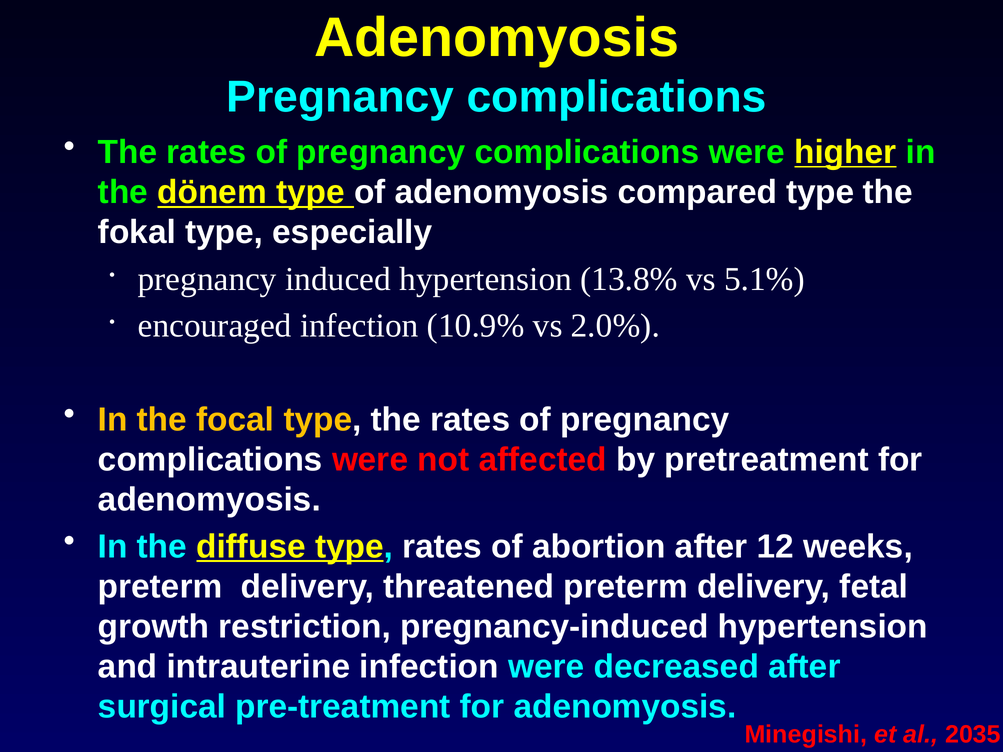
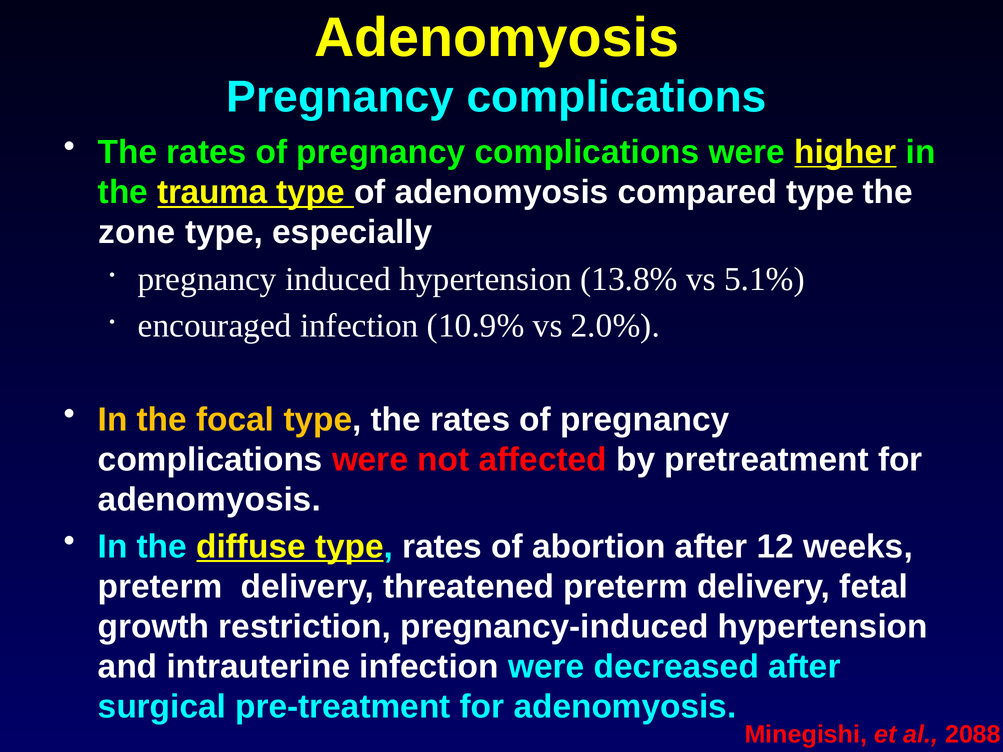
dönem: dönem -> trauma (212, 192)
fokal: fokal -> zone (137, 232)
2035: 2035 -> 2088 (973, 735)
